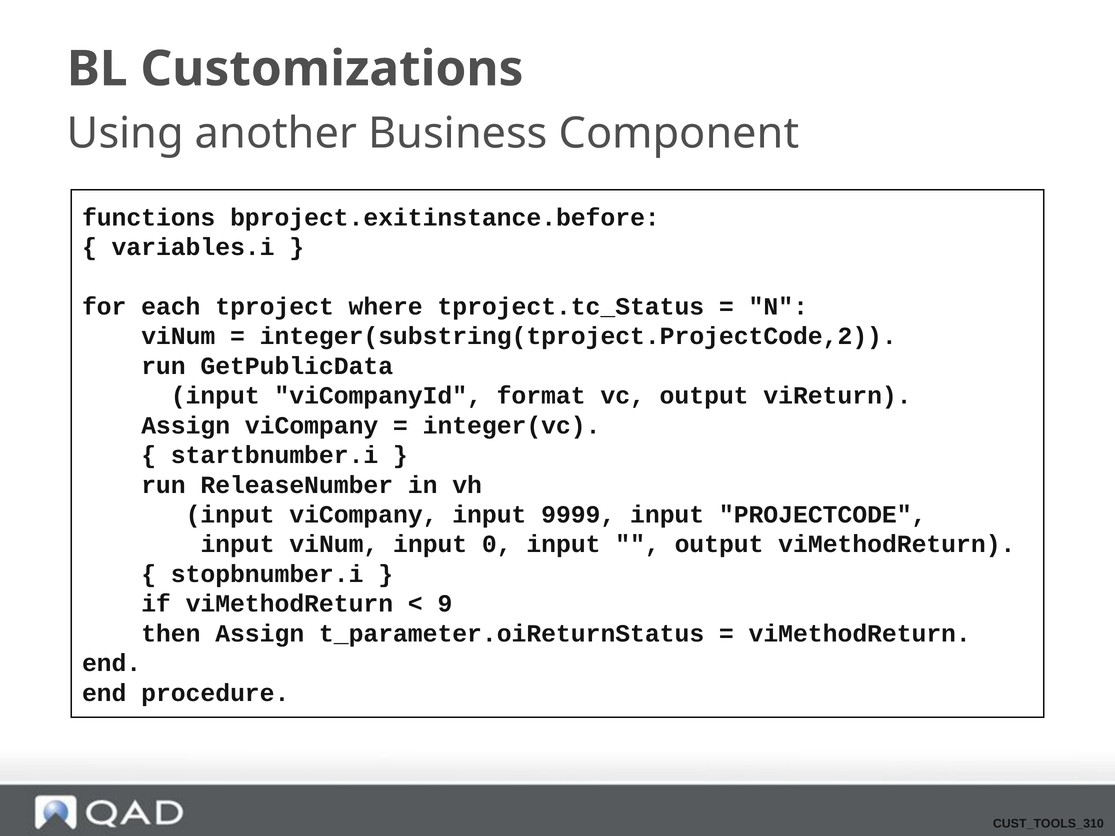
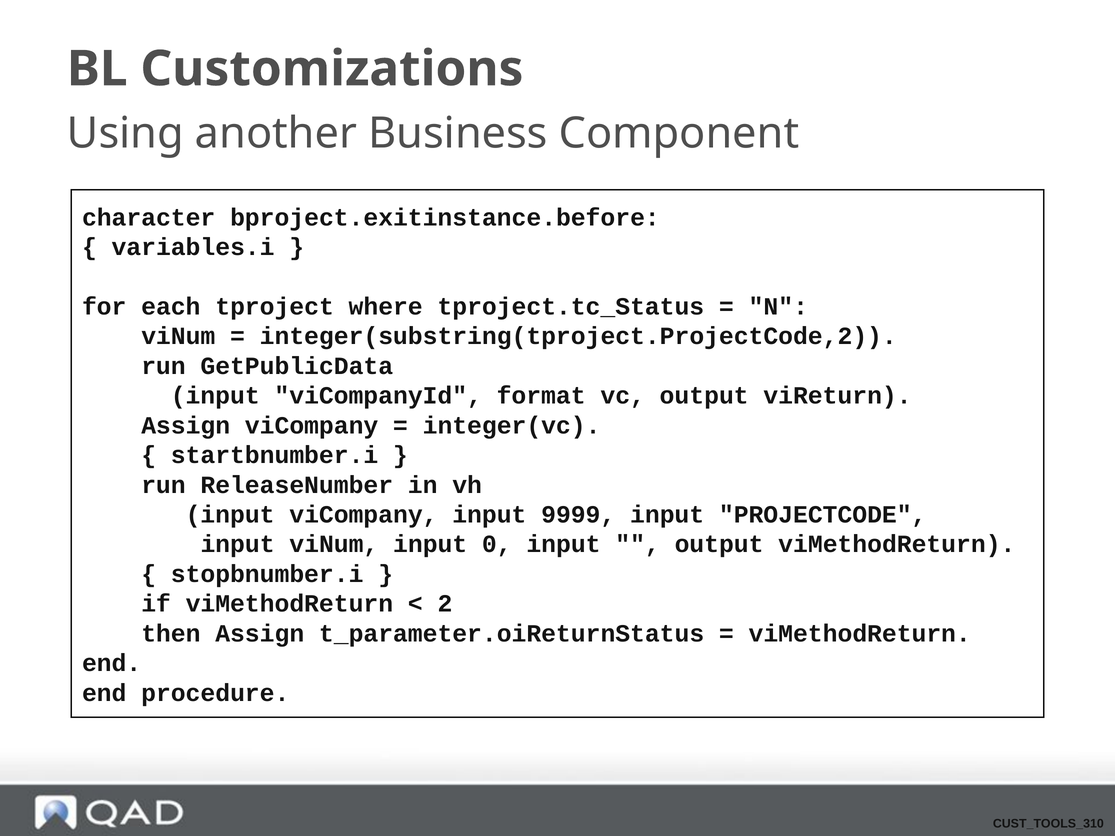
functions: functions -> character (149, 218)
9: 9 -> 2 (445, 604)
